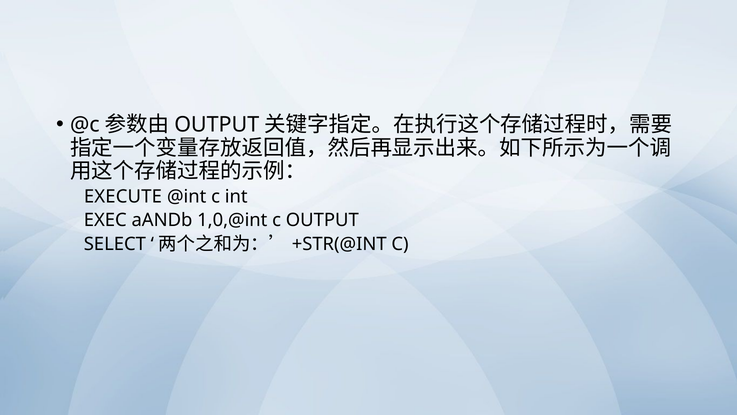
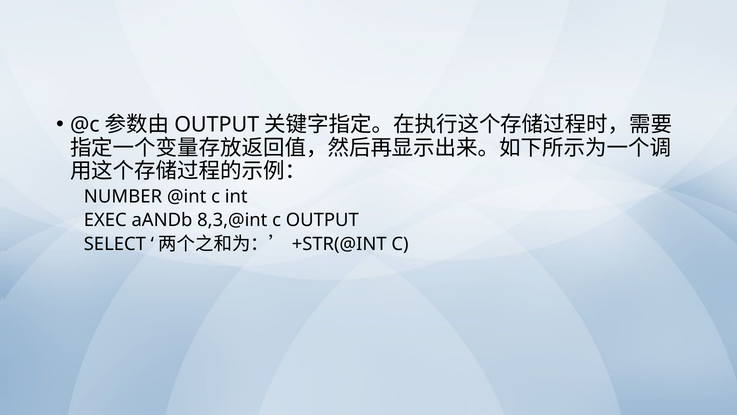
EXECUTE: EXECUTE -> NUMBER (123, 196)
1,0,@int: 1,0,@int -> 8,3,@int (232, 220)
